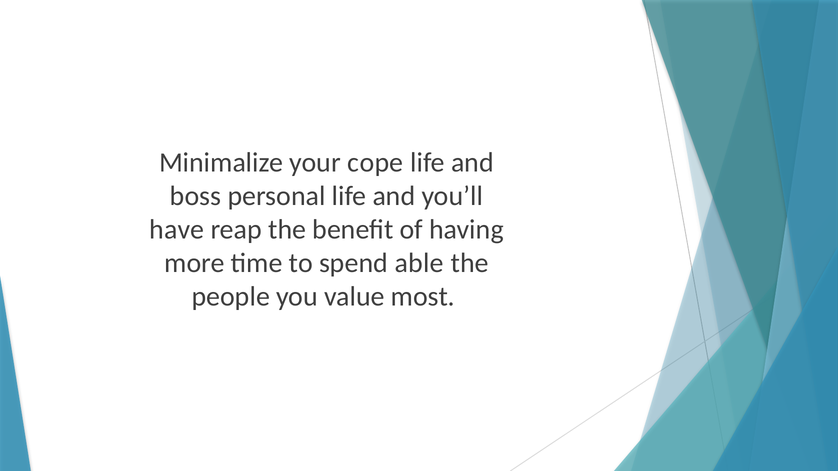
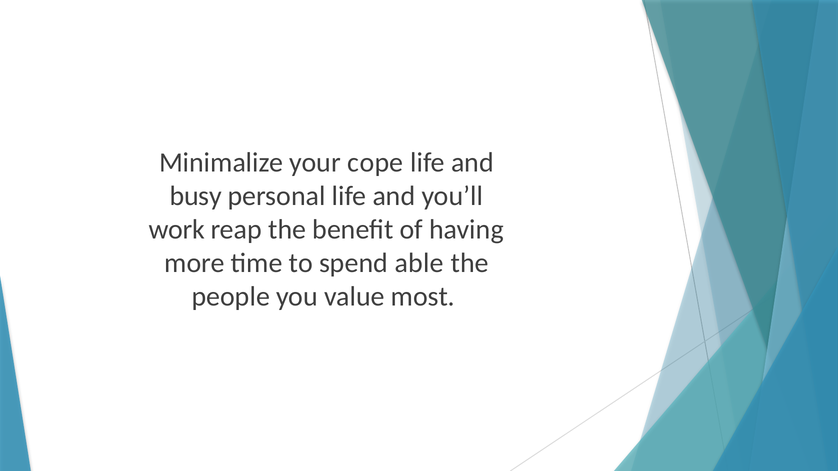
boss: boss -> busy (196, 196)
have: have -> work (177, 230)
